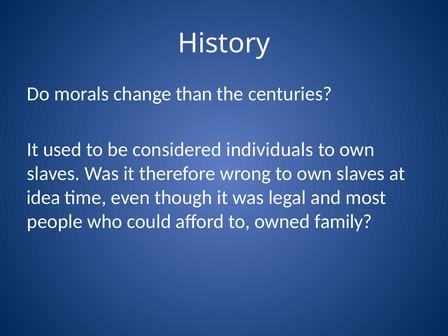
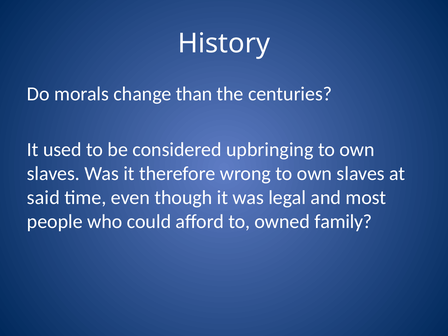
individuals: individuals -> upbringing (270, 150)
idea: idea -> said (43, 198)
